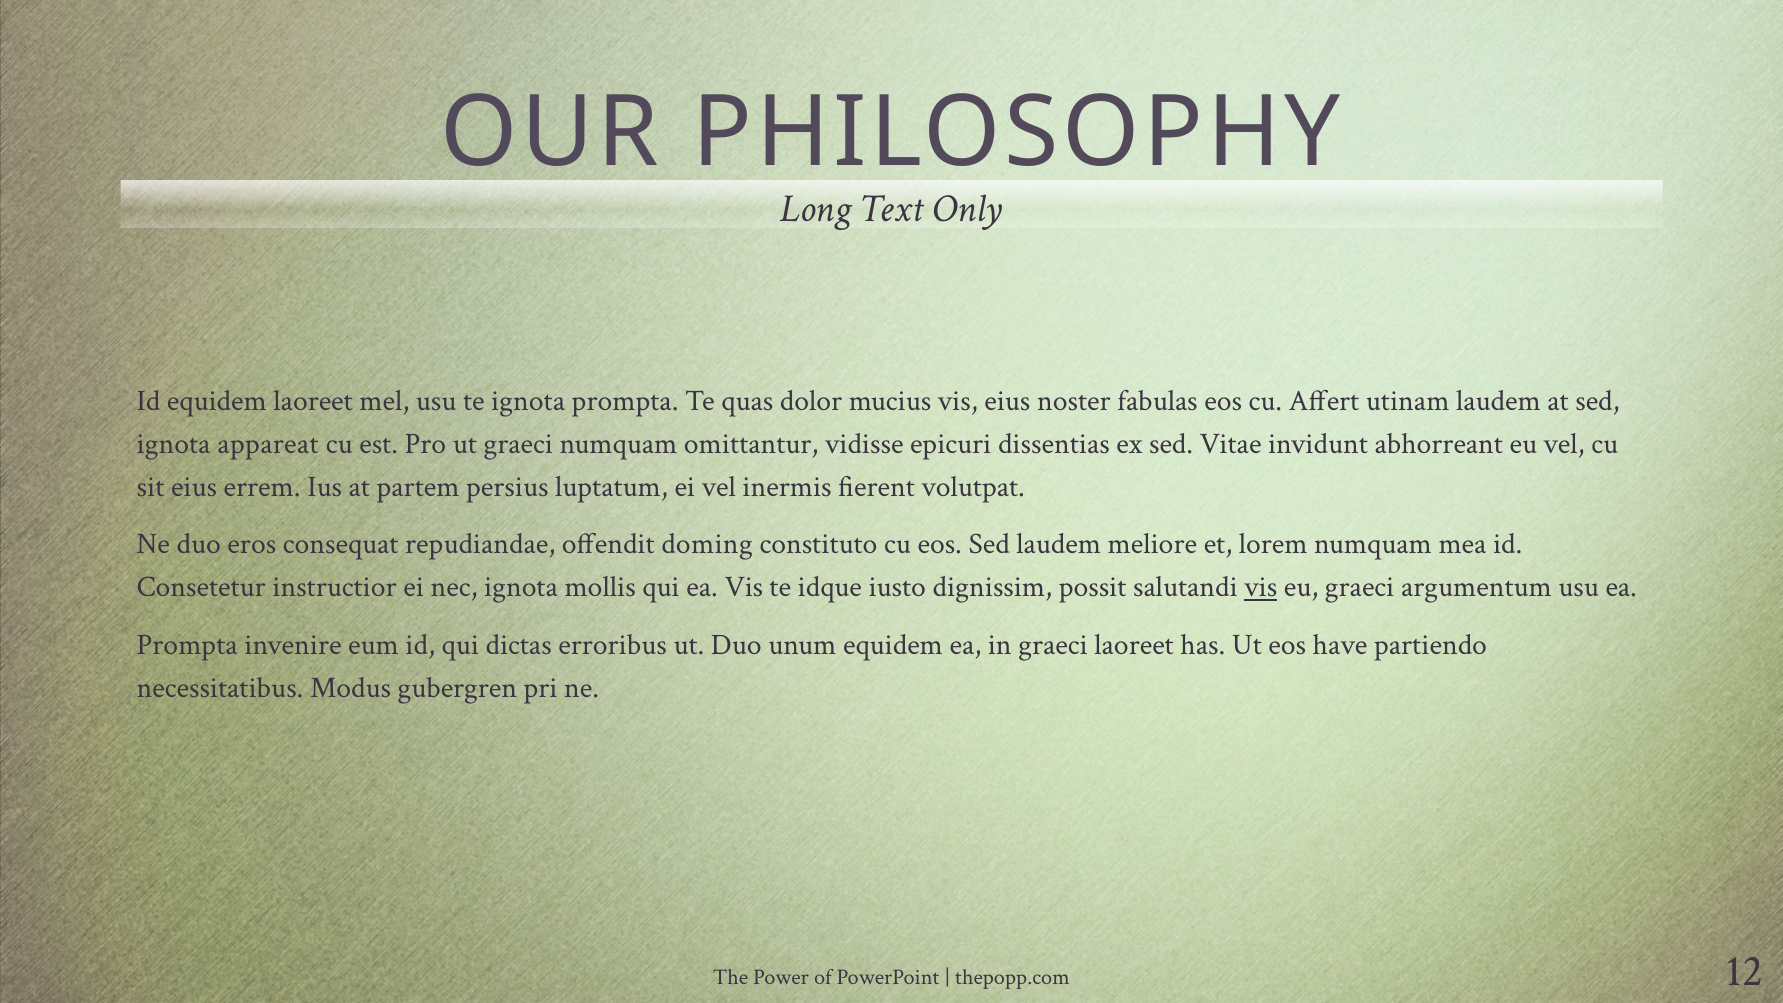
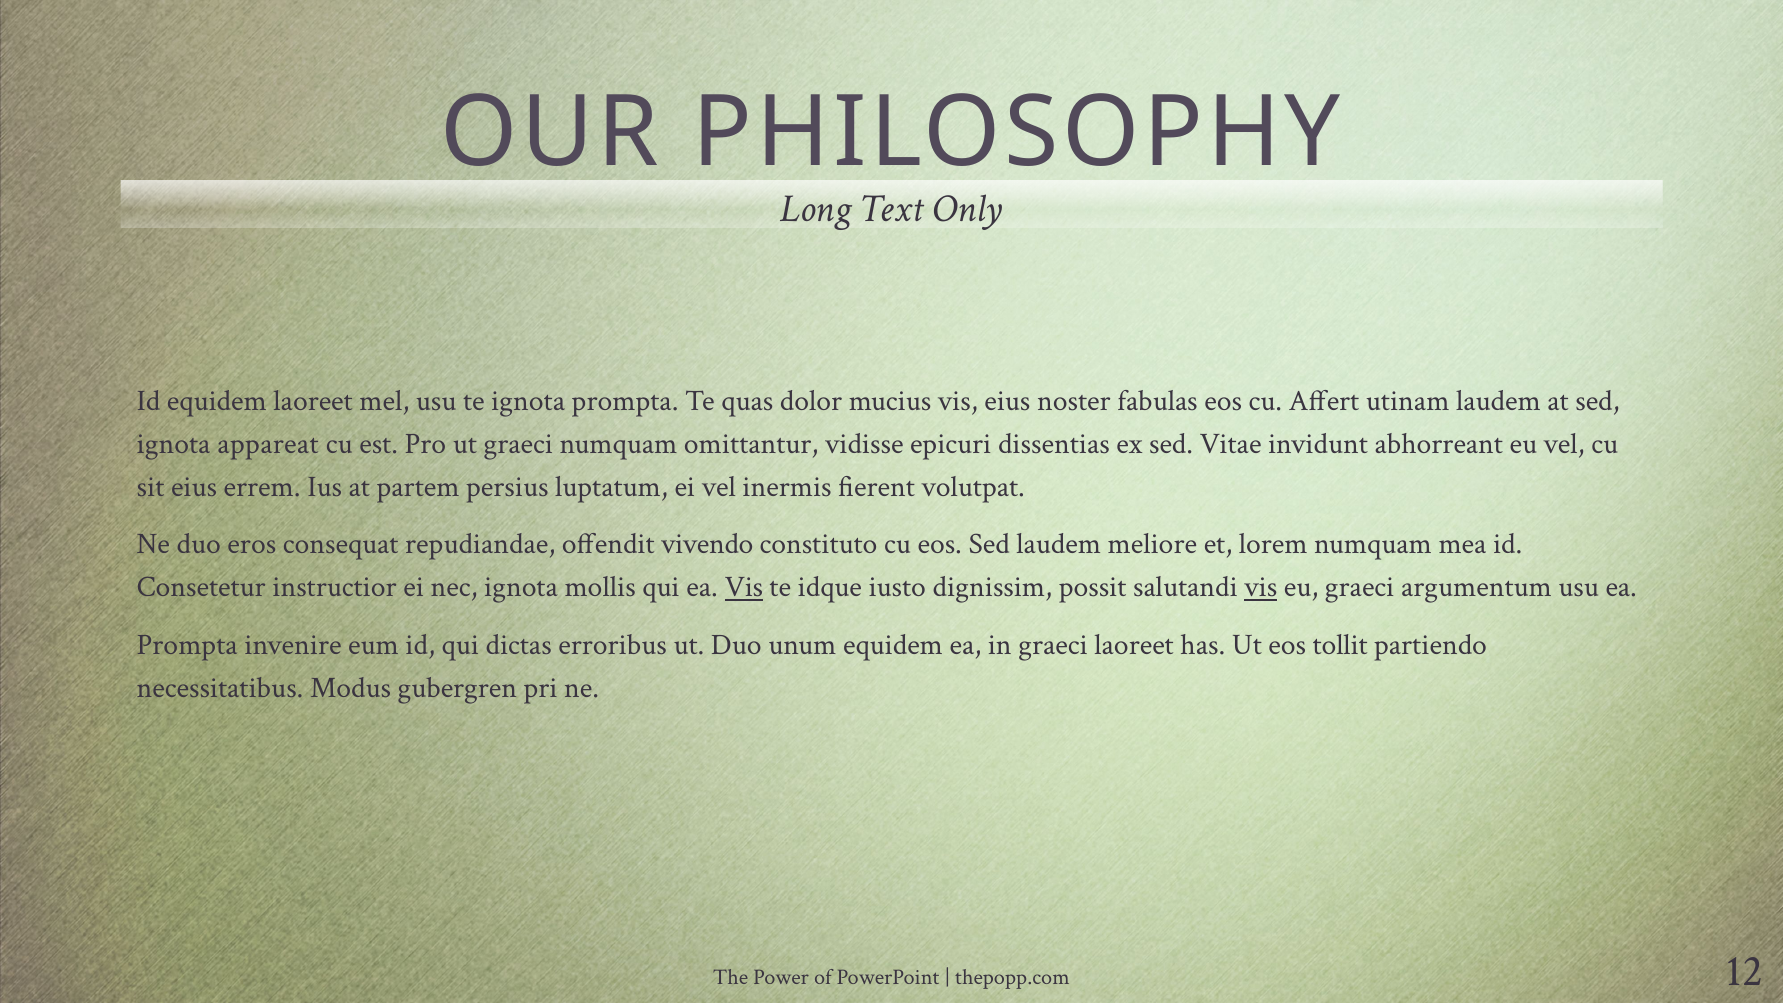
doming: doming -> vivendo (707, 544)
Vis underline: none -> present (744, 587)
have: have -> tollit (1340, 645)
